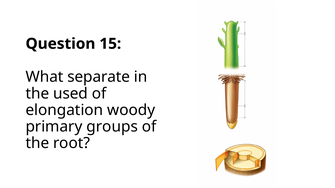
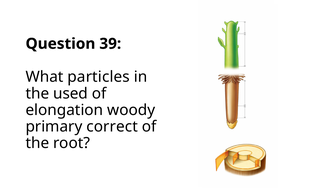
15: 15 -> 39 (110, 44)
separate: separate -> particles (99, 77)
groups: groups -> correct (112, 127)
